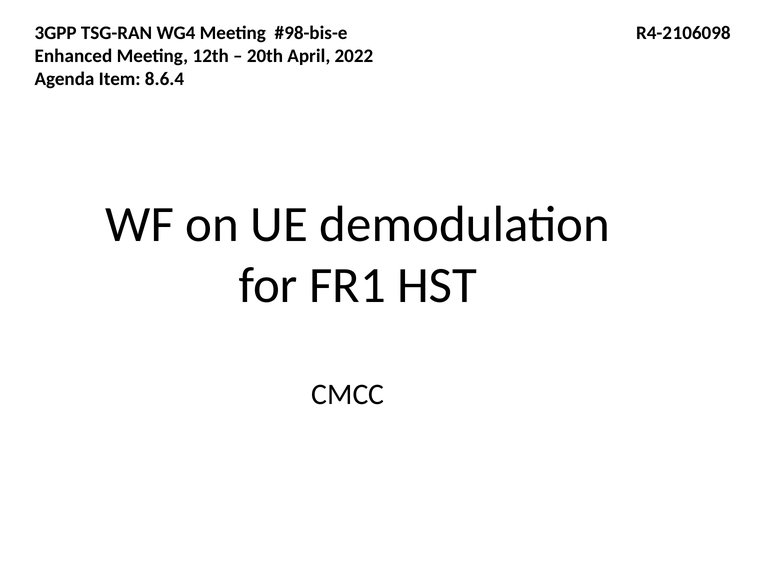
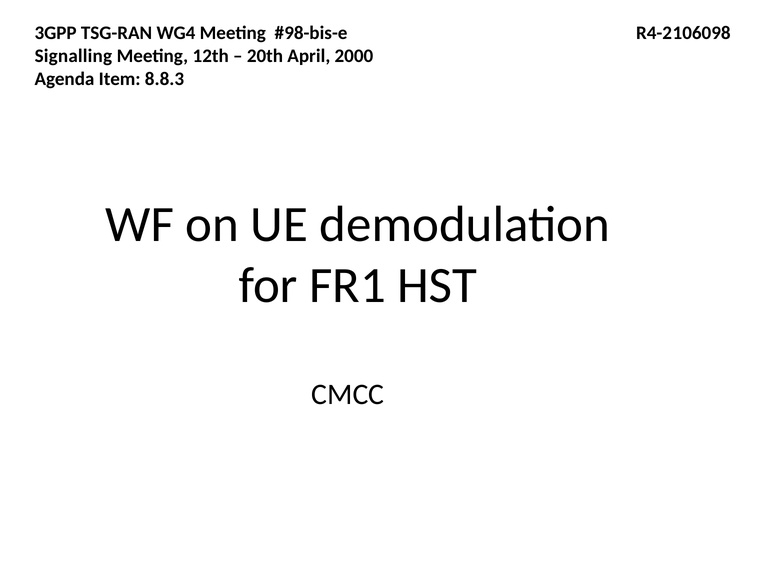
Enhanced: Enhanced -> Signalling (73, 56)
2022: 2022 -> 2000 (354, 56)
8.6.4: 8.6.4 -> 8.8.3 (164, 79)
